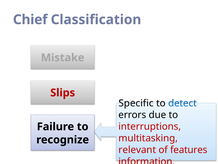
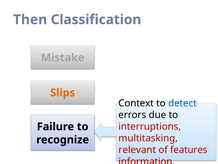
Chief: Chief -> Then (30, 20)
Slips colour: red -> orange (63, 92)
Specific: Specific -> Context (136, 103)
